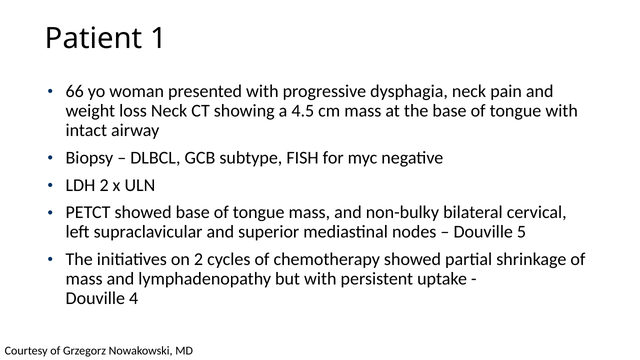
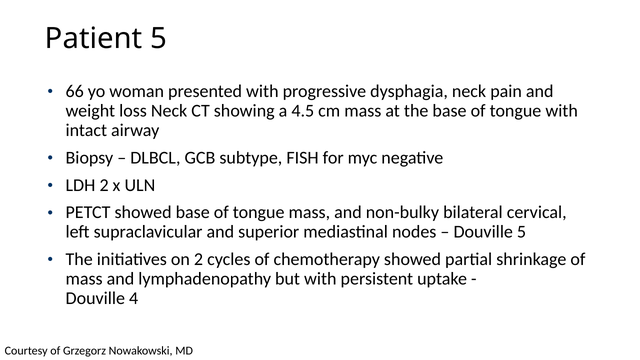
Patient 1: 1 -> 5 (159, 39)
